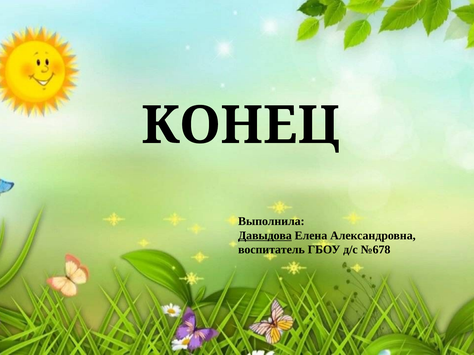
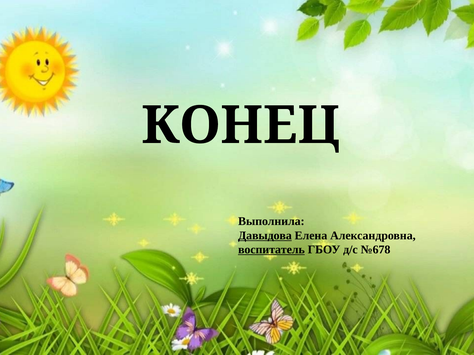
воспитатель underline: none -> present (271, 250)
